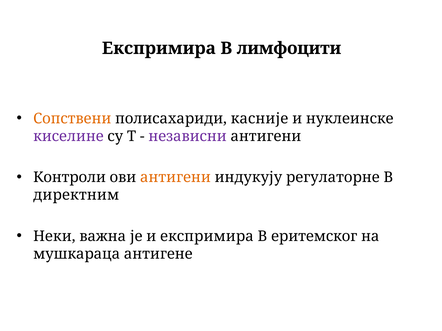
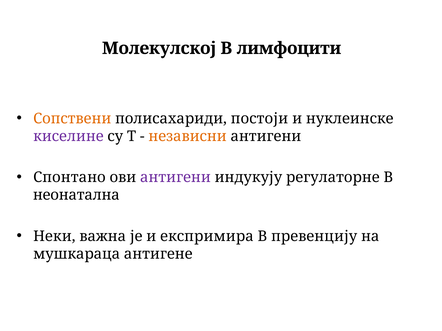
Експримира: Експримира -> Молекулској (159, 48)
касније: касније -> постоји (259, 119)
независни colour: purple -> orange (188, 136)
Контроли: Контроли -> Спонтано (69, 178)
антигени colour: orange -> purple (175, 178)
директним: директним -> неонатална (76, 195)
еритемског: еритемског -> превенцију (314, 237)
